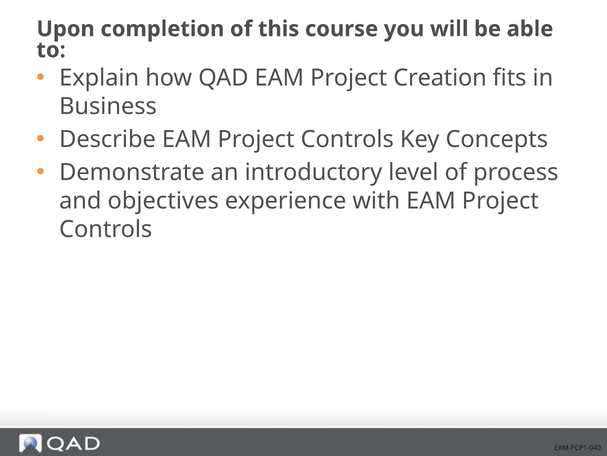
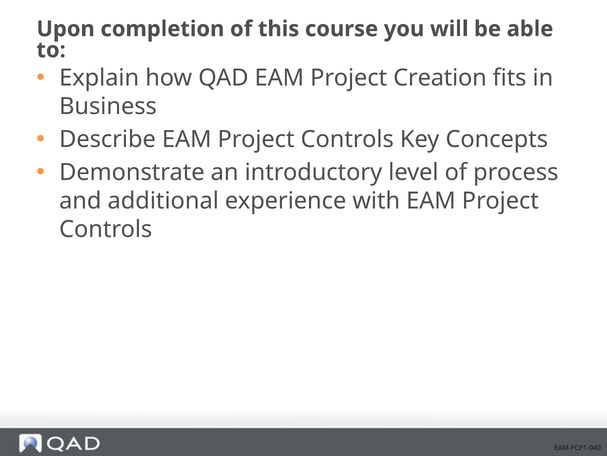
objectives: objectives -> additional (163, 201)
